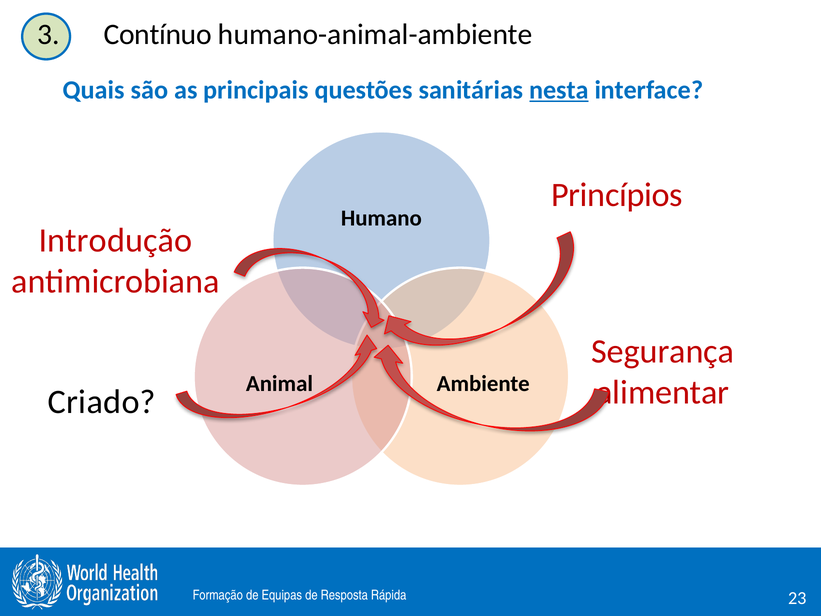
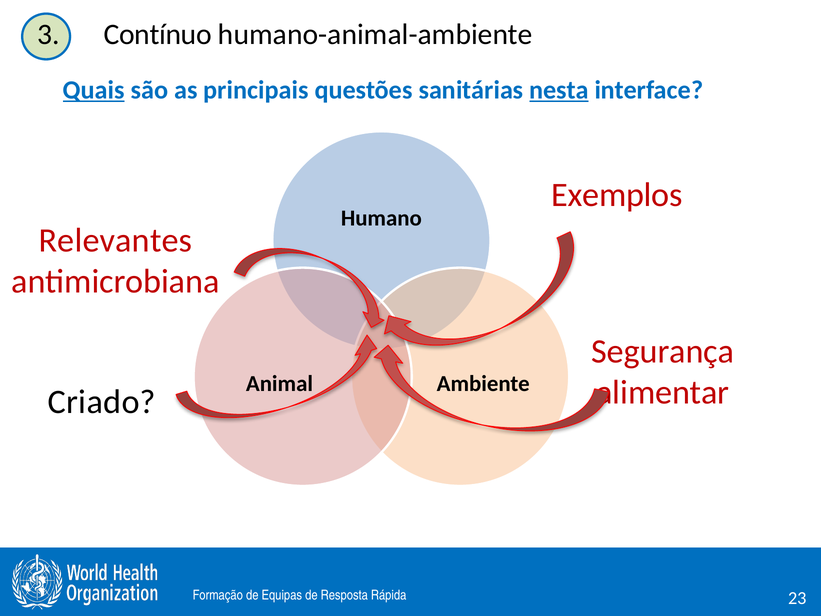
Quais underline: none -> present (94, 90)
Princípios: Princípios -> Exemplos (617, 195)
Introdução: Introdução -> Relevantes (115, 240)
